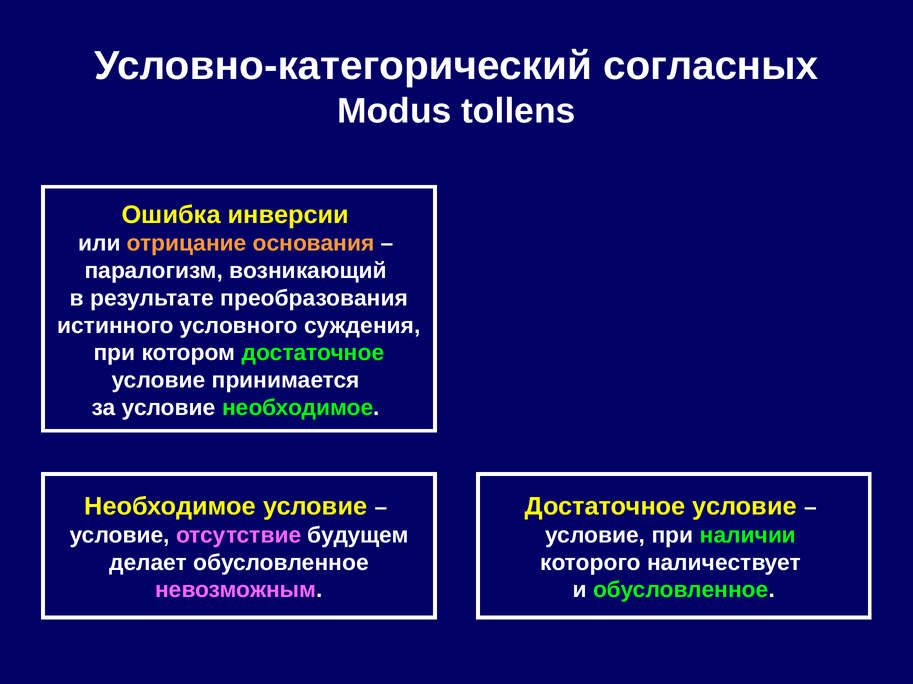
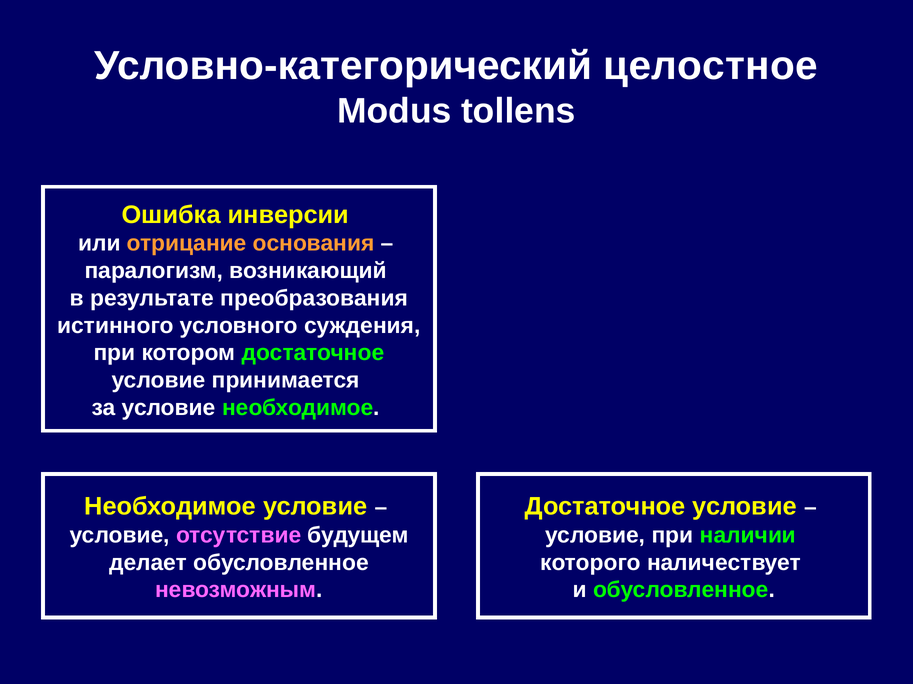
согласных: согласных -> целостное (711, 66)
